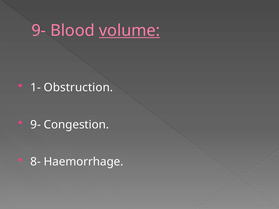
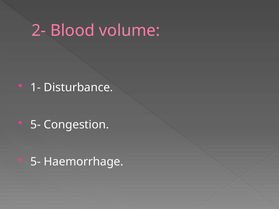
9-: 9- -> 2- (39, 31)
volume underline: present -> none (129, 31)
Obstruction: Obstruction -> Disturbance (78, 88)
9-: 9- -> 5- (36, 125)
8-: 8- -> 5- (36, 162)
